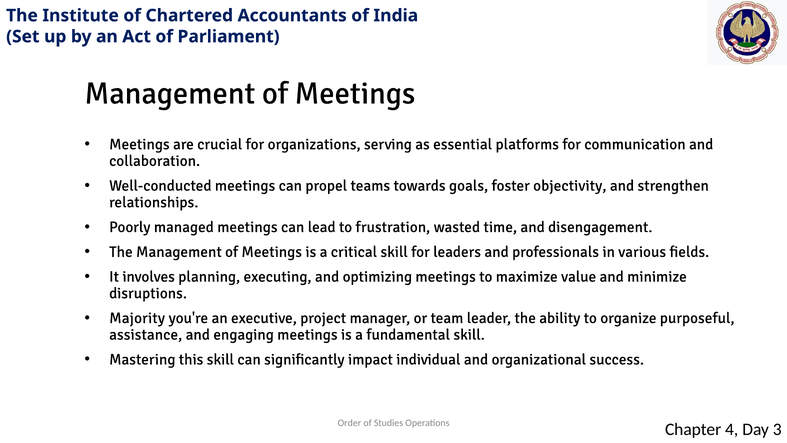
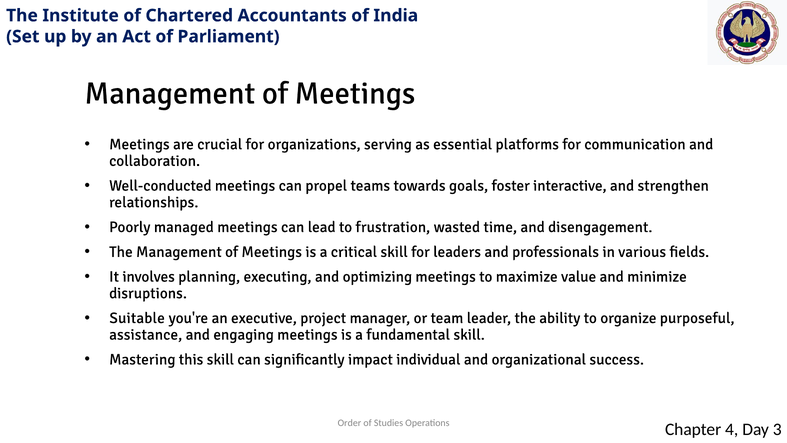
objectivity: objectivity -> interactive (570, 186)
Majority: Majority -> Suitable (137, 318)
